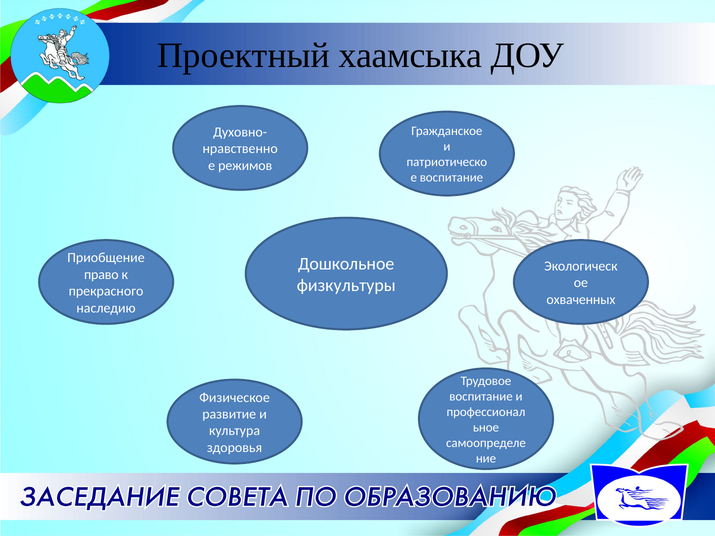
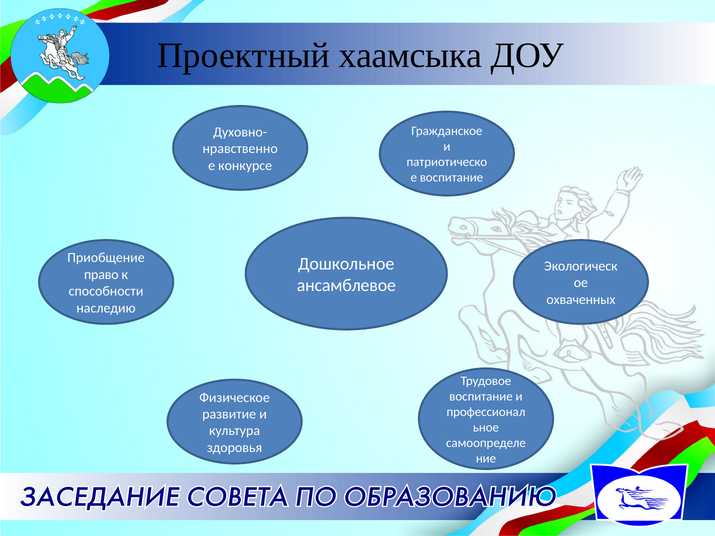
режимов: режимов -> конкурсе (245, 166)
физкультуры: физкультуры -> ансамблевое (346, 286)
прекрасного: прекрасного -> способности (106, 291)
